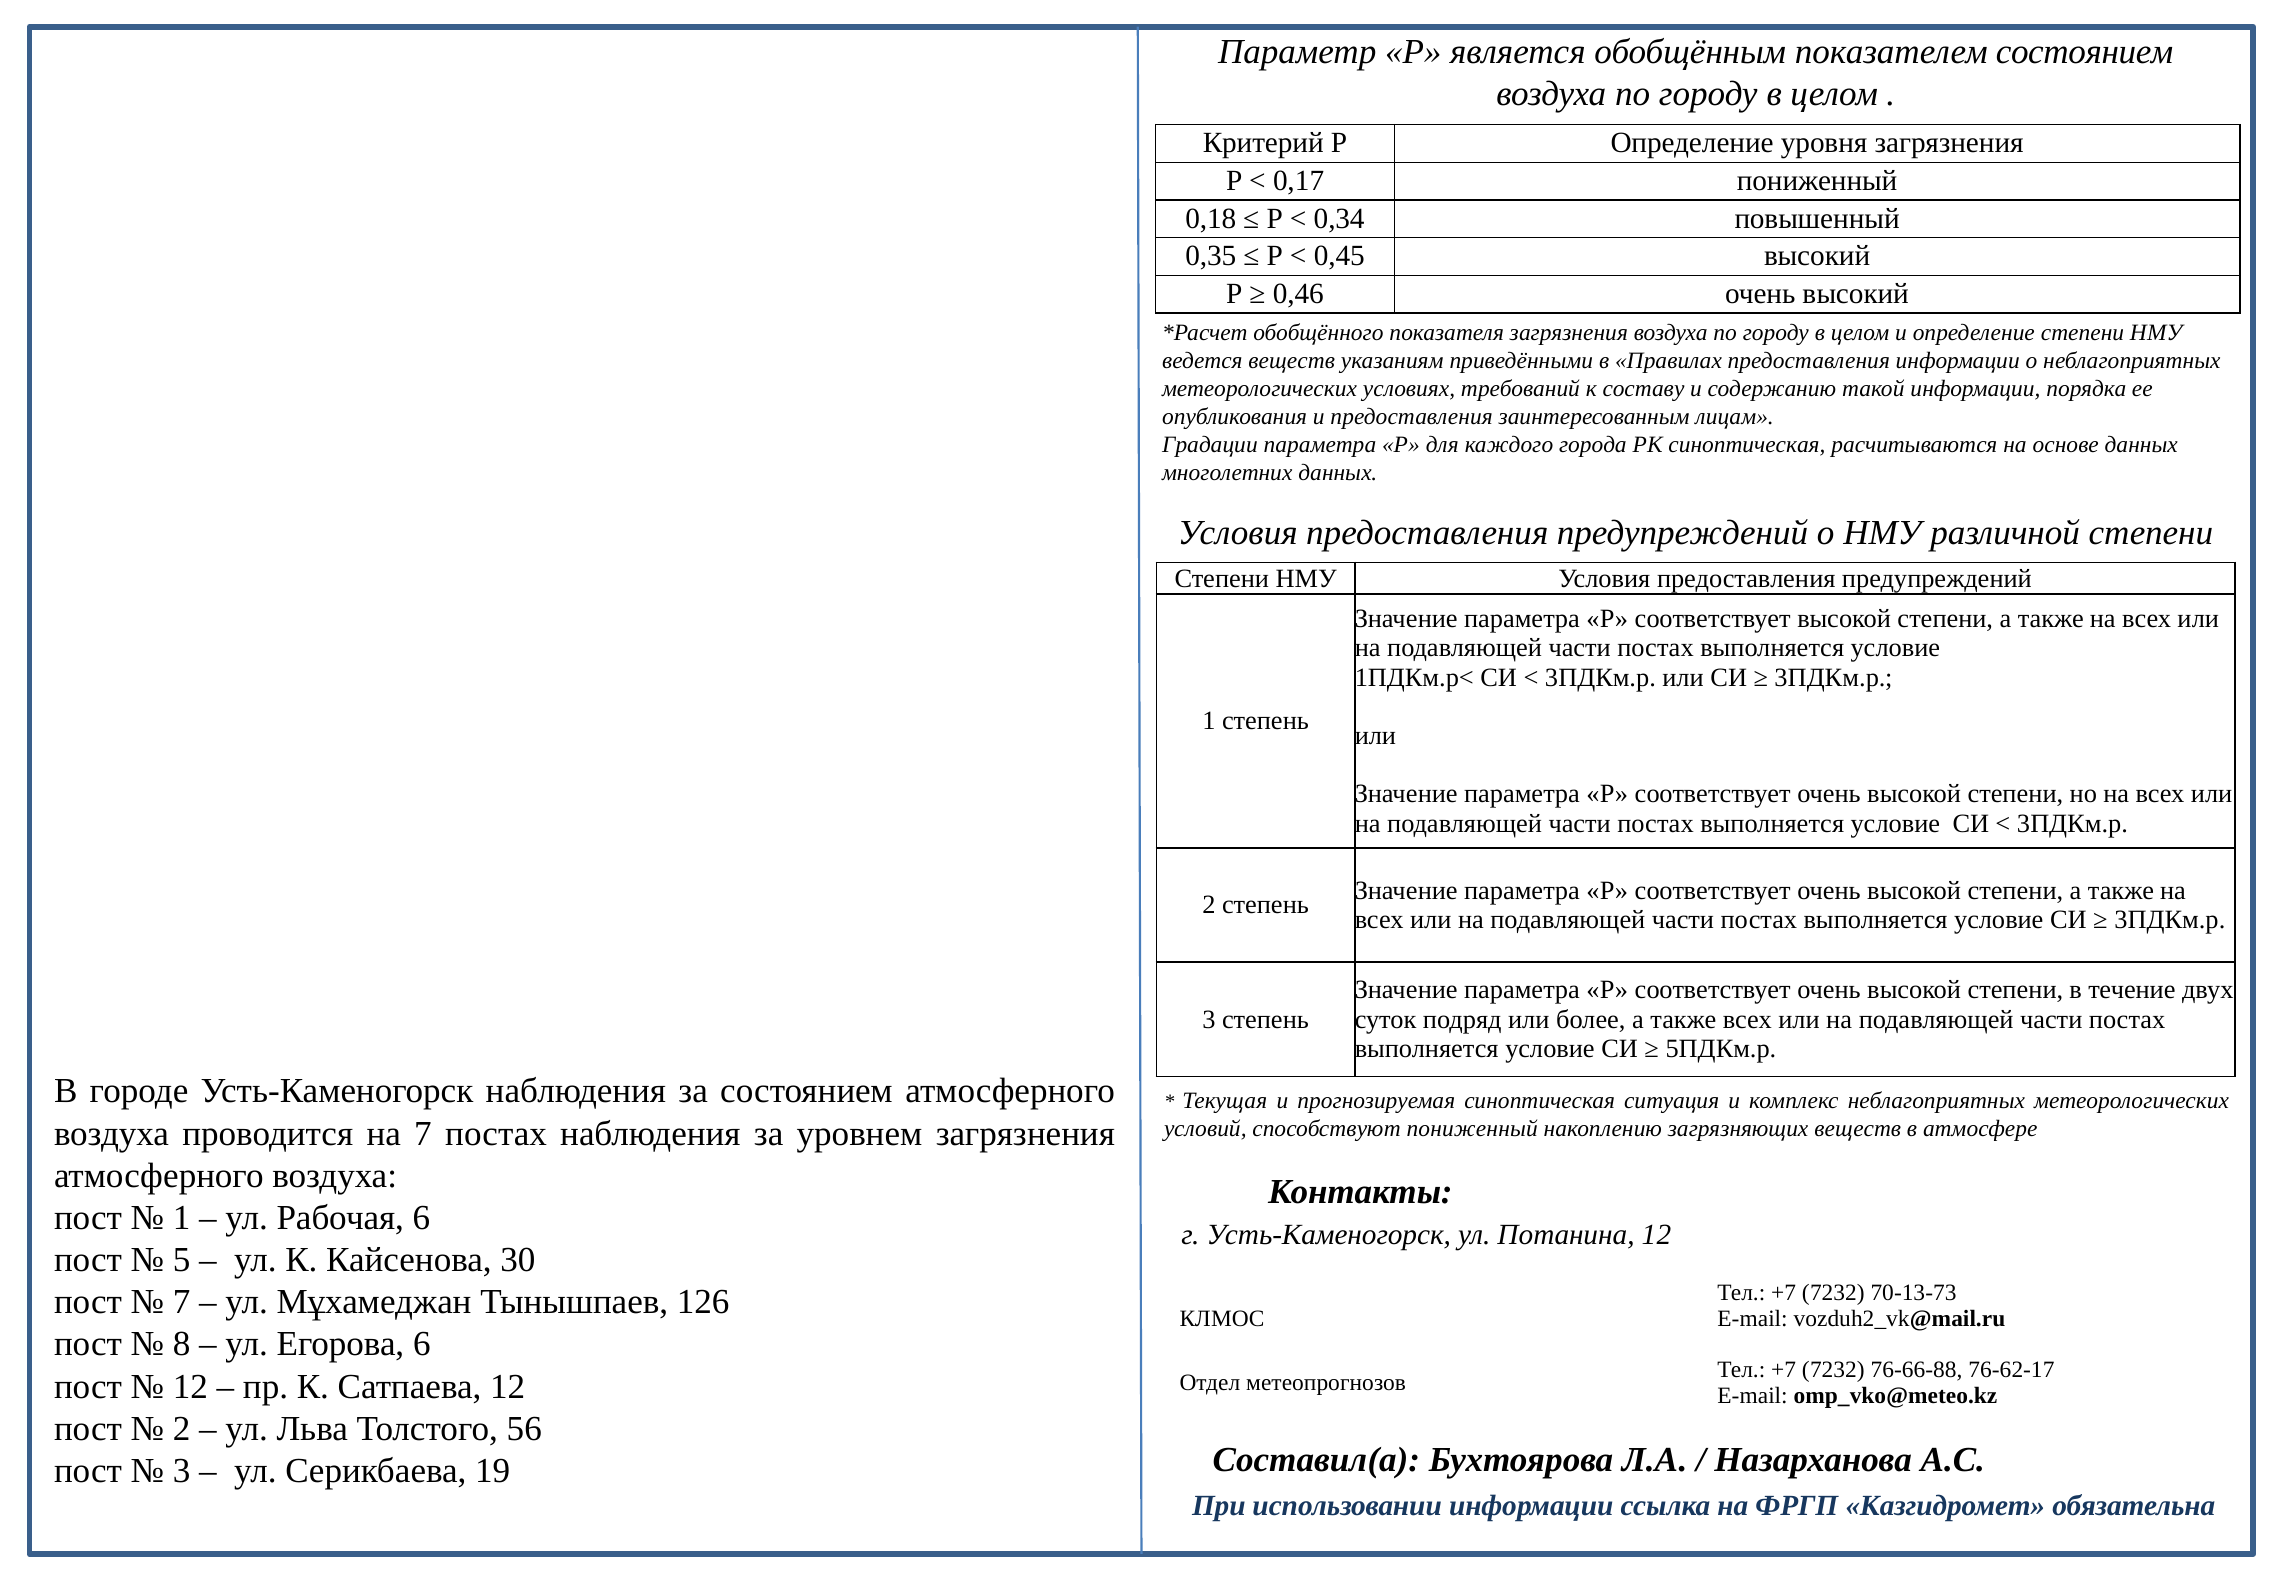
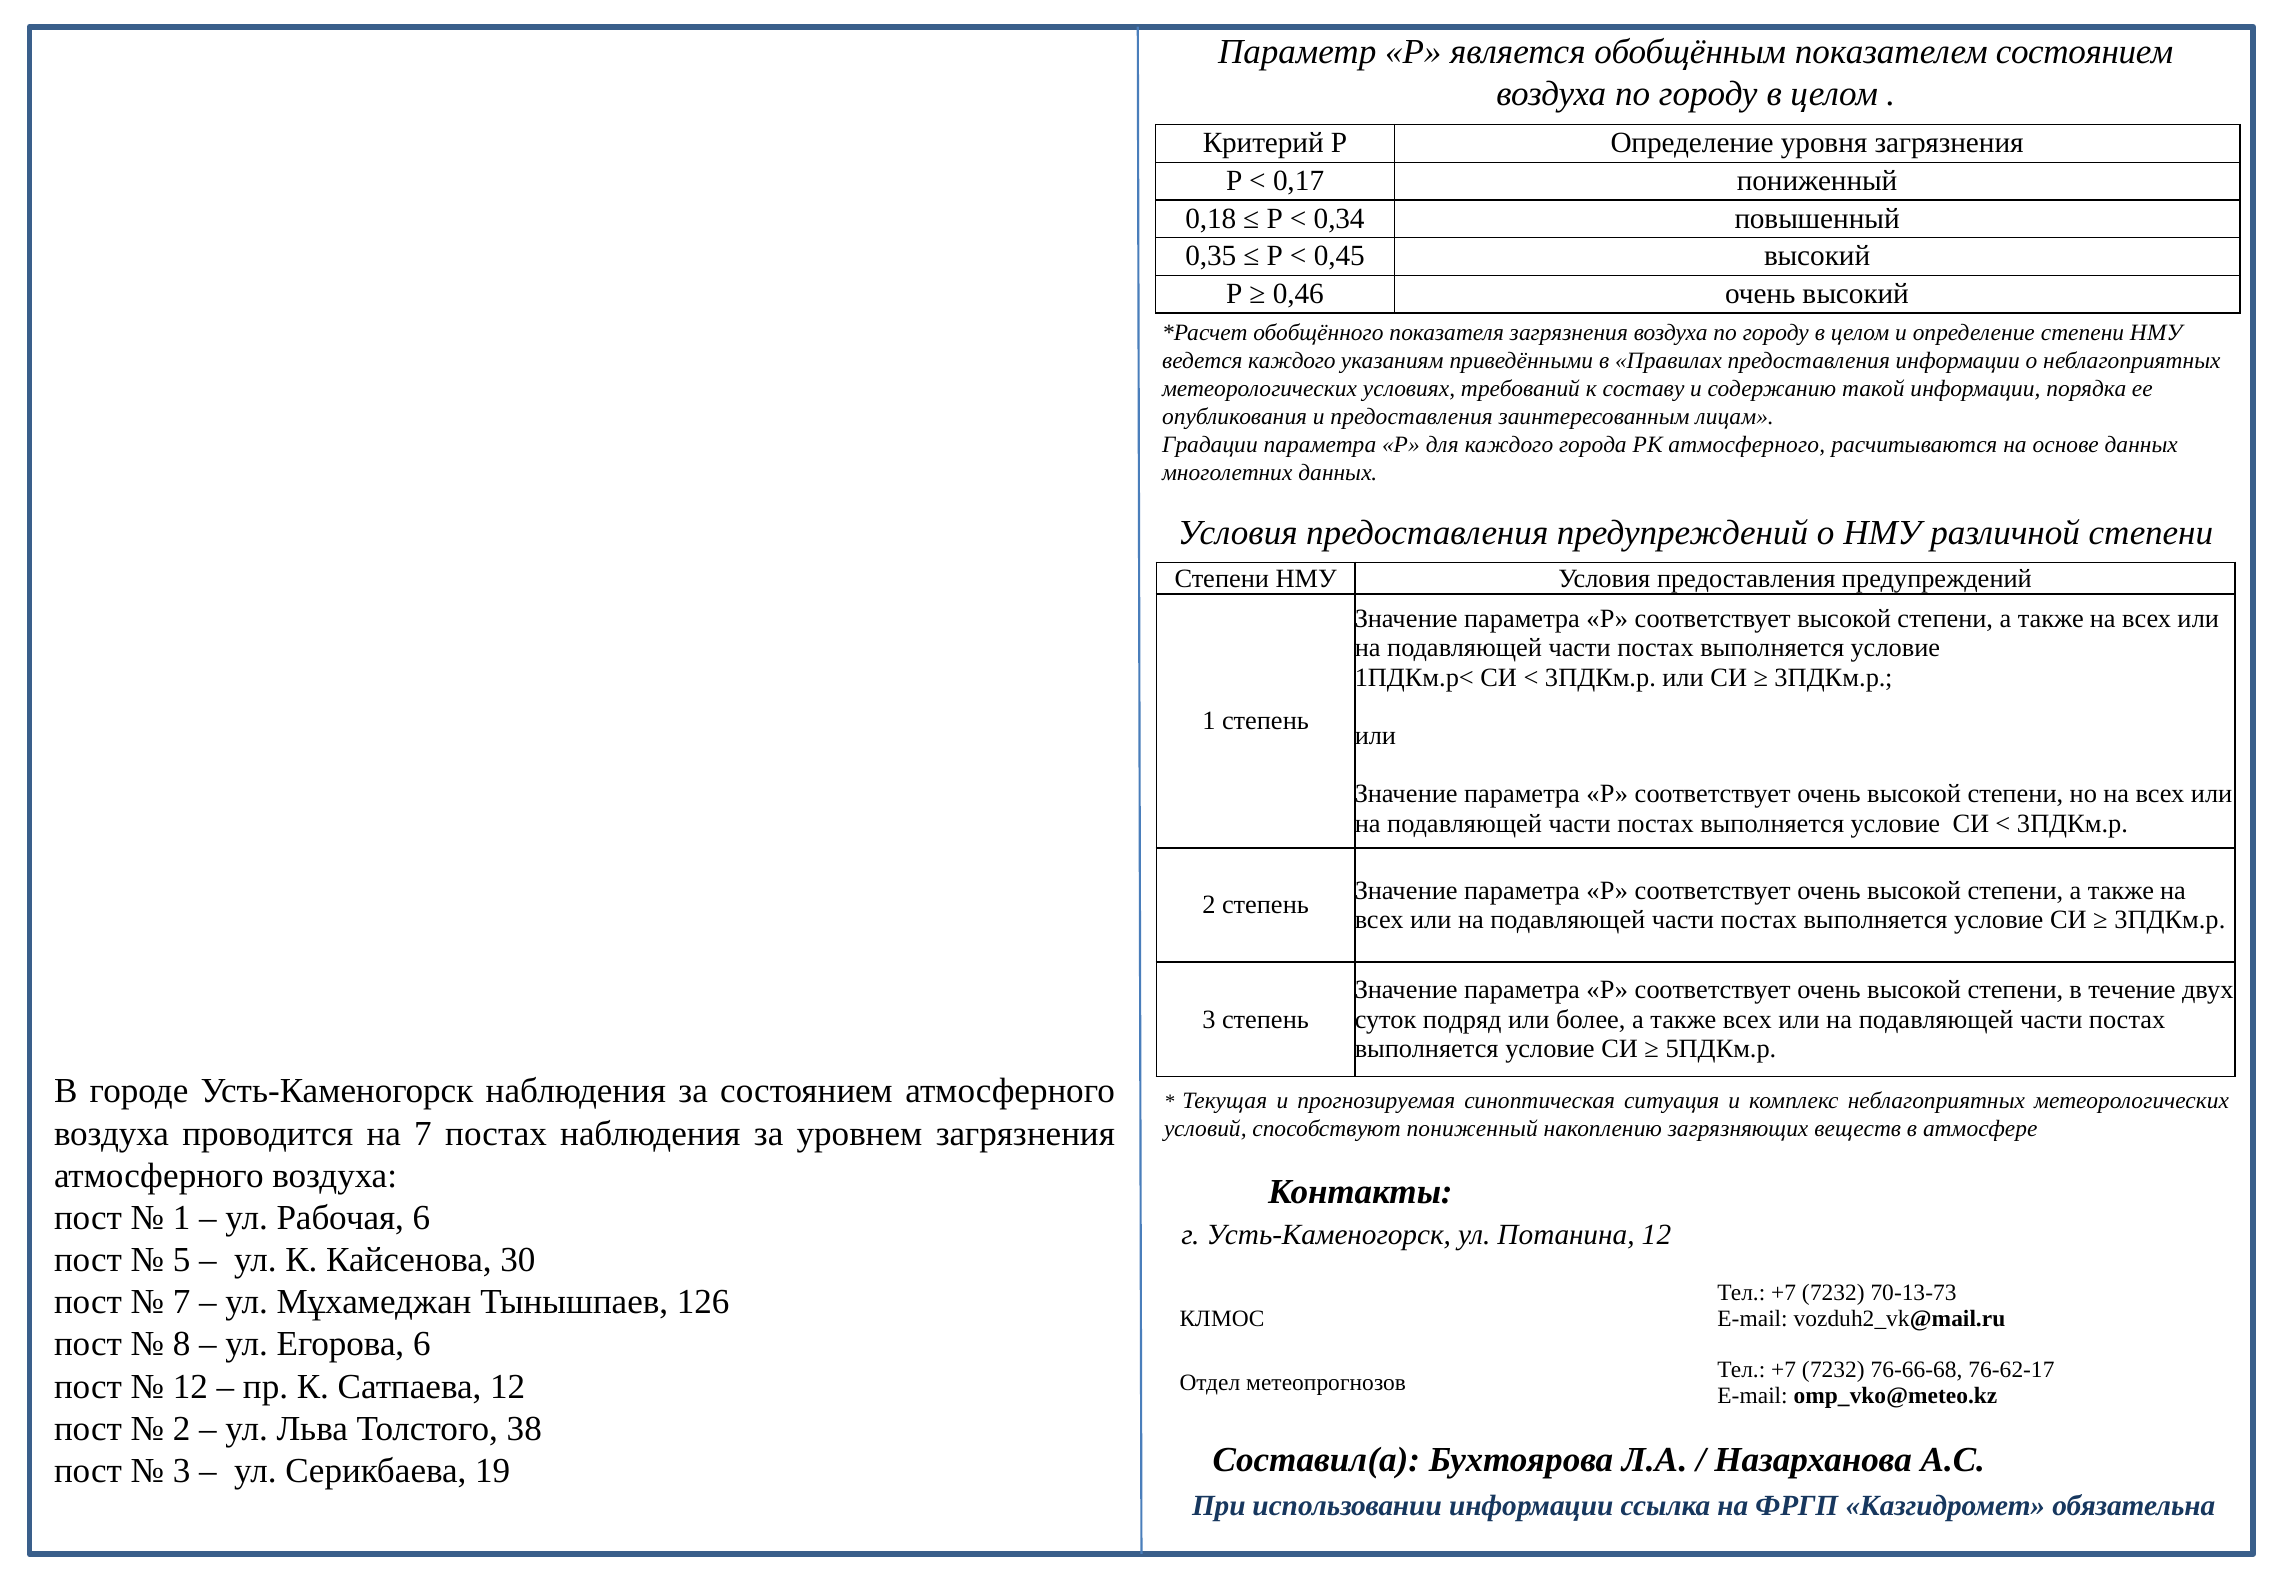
ведется веществ: веществ -> каждого (1292, 361)
РК синоптическая: синоптическая -> атмосферного (1747, 445)
76-66-88: 76-66-88 -> 76-66-68 (1917, 1370)
56: 56 -> 38 (524, 1428)
